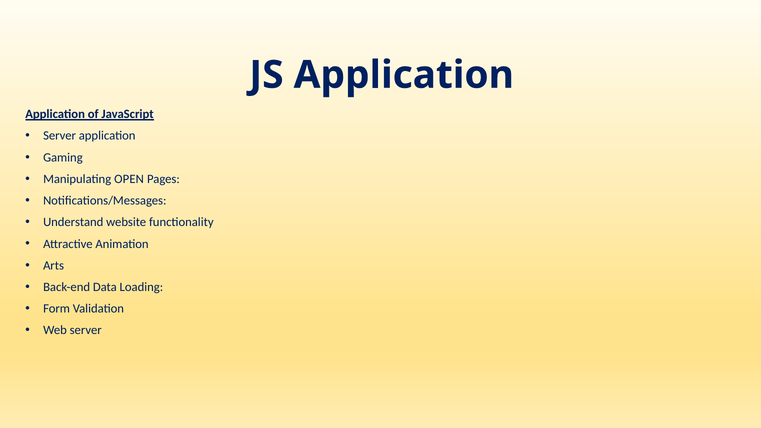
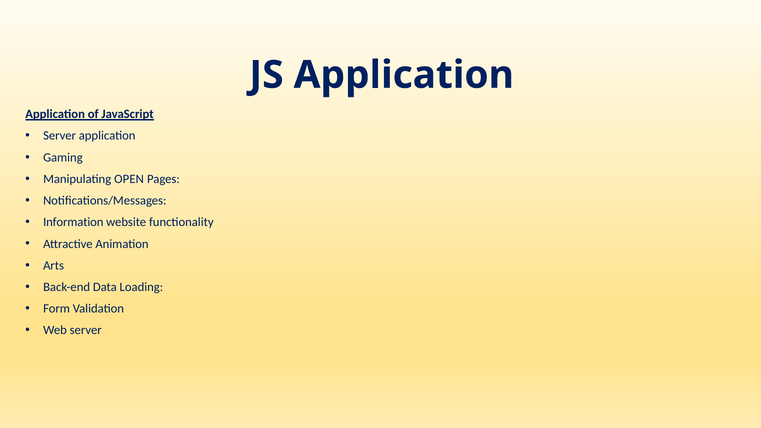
Understand: Understand -> Information (73, 222)
